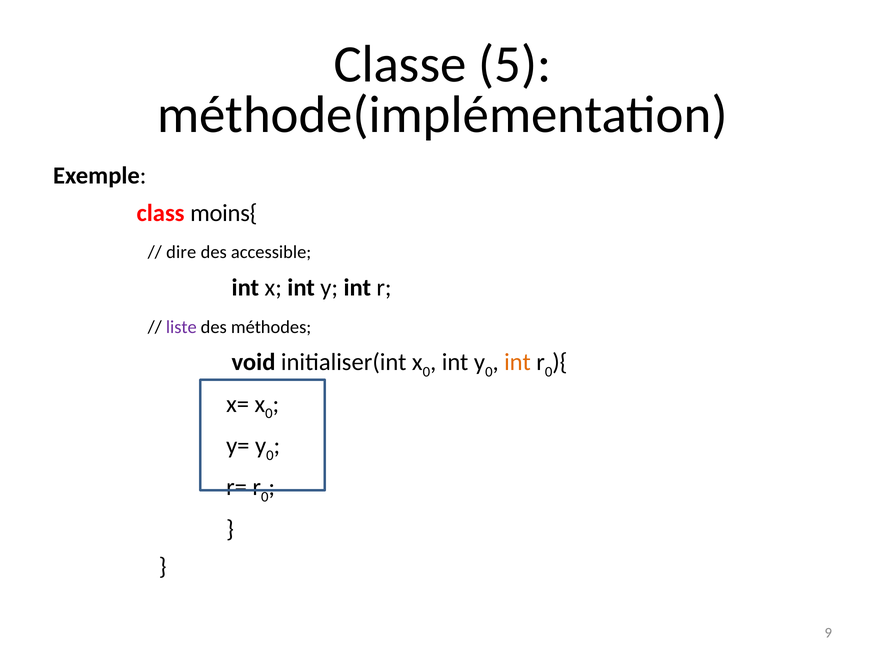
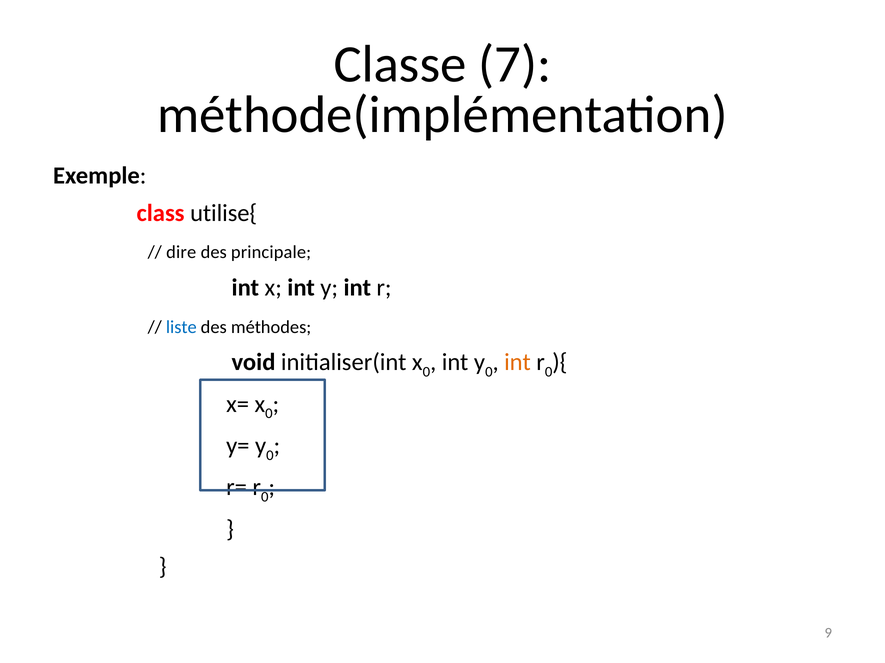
5: 5 -> 7 (515, 64)
moins{: moins{ -> utilise{ (224, 213)
accessible: accessible -> principale (271, 253)
liste colour: purple -> blue (181, 327)
